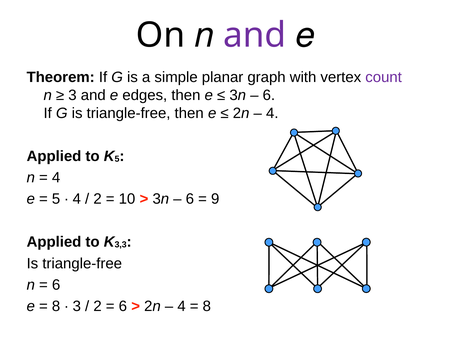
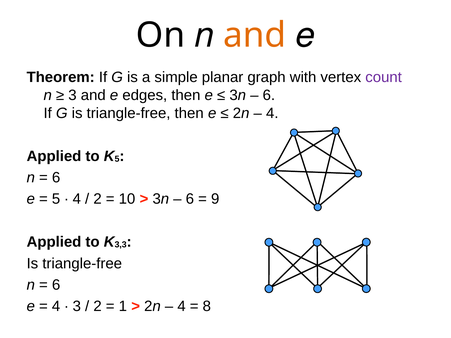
and colour: purple -> orange (255, 35)
4: 4 -> 6 (56, 178)
8: 8 -> 4 (56, 307)
6: 6 -> 1 (123, 307)
